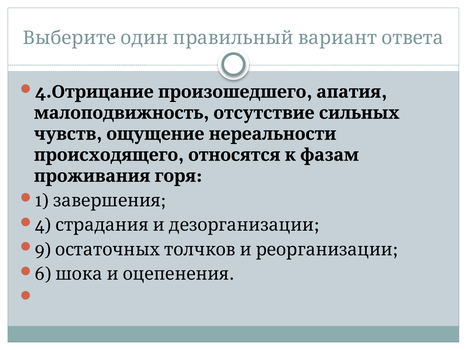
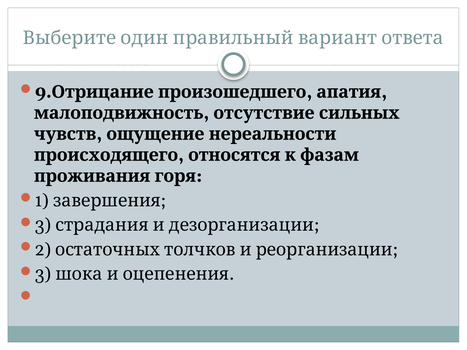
4: 4 -> 9 (43, 92)
4: 4 -> 3 (43, 225)
9: 9 -> 2 (43, 250)
6: 6 -> 3 (43, 274)
